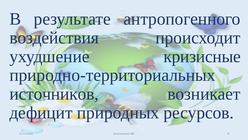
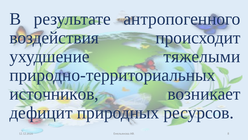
кризисные: кризисные -> тяжелыми (202, 56)
